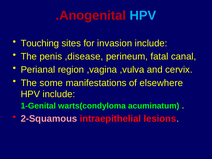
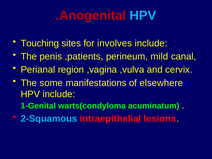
invasion: invasion -> involves (115, 43)
,disease: ,disease -> ,patients (84, 57)
fatal: fatal -> mild (159, 57)
2-Squamous colour: pink -> light blue (49, 119)
